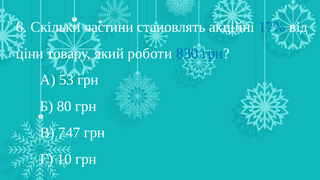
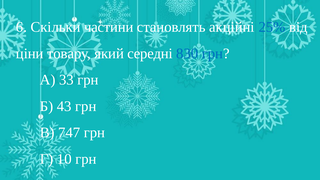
17%: 17% -> 25% (272, 27)
роботи: роботи -> середні (150, 53)
53: 53 -> 33 (66, 80)
80: 80 -> 43 (64, 106)
